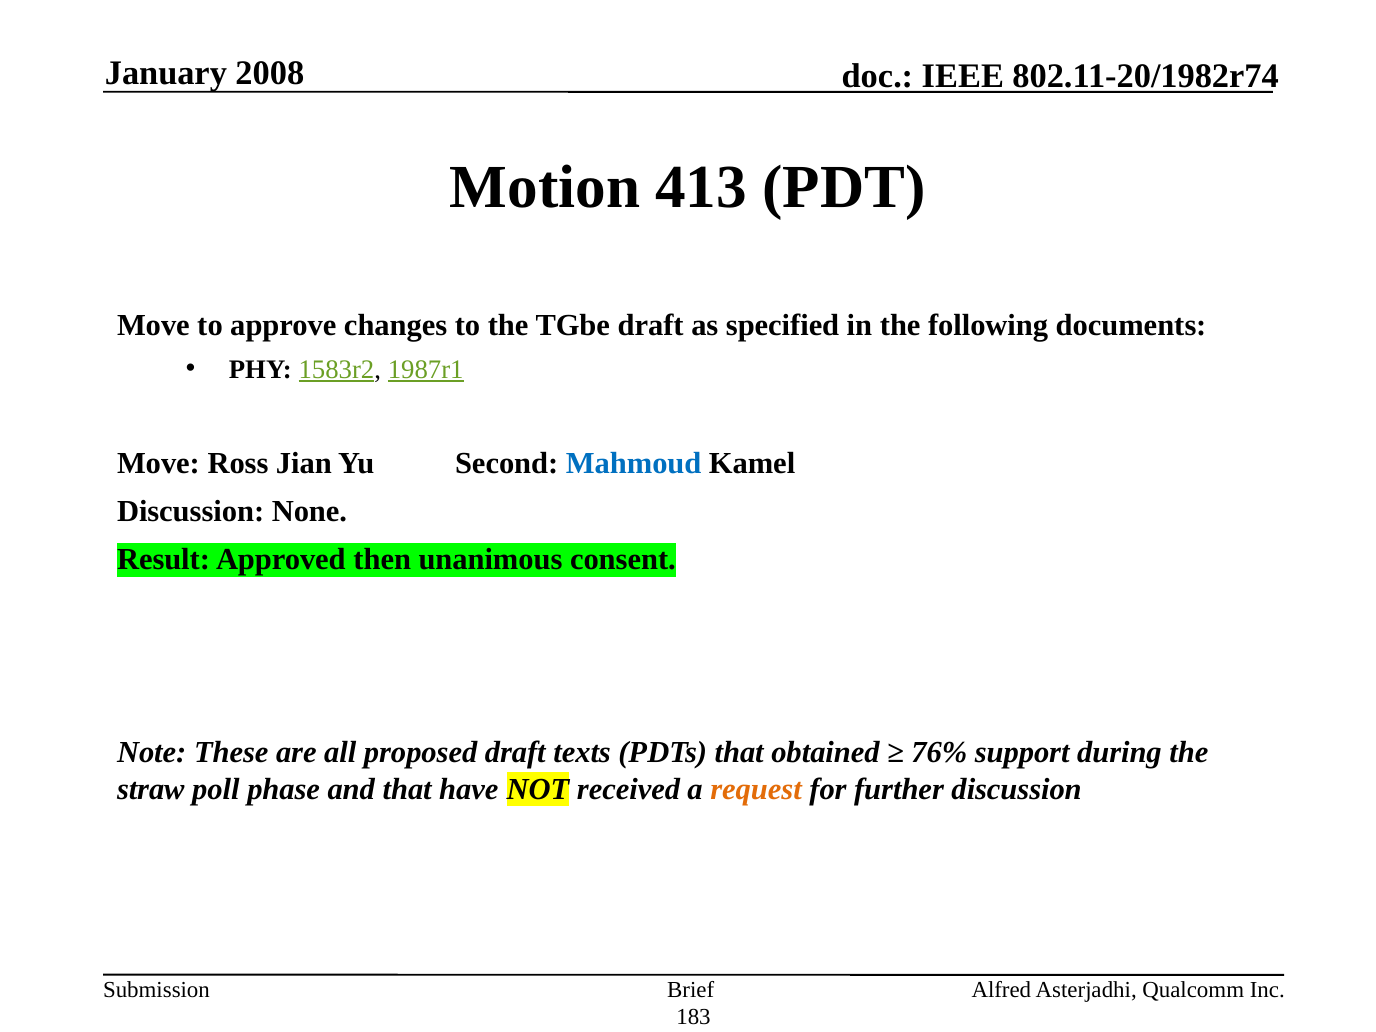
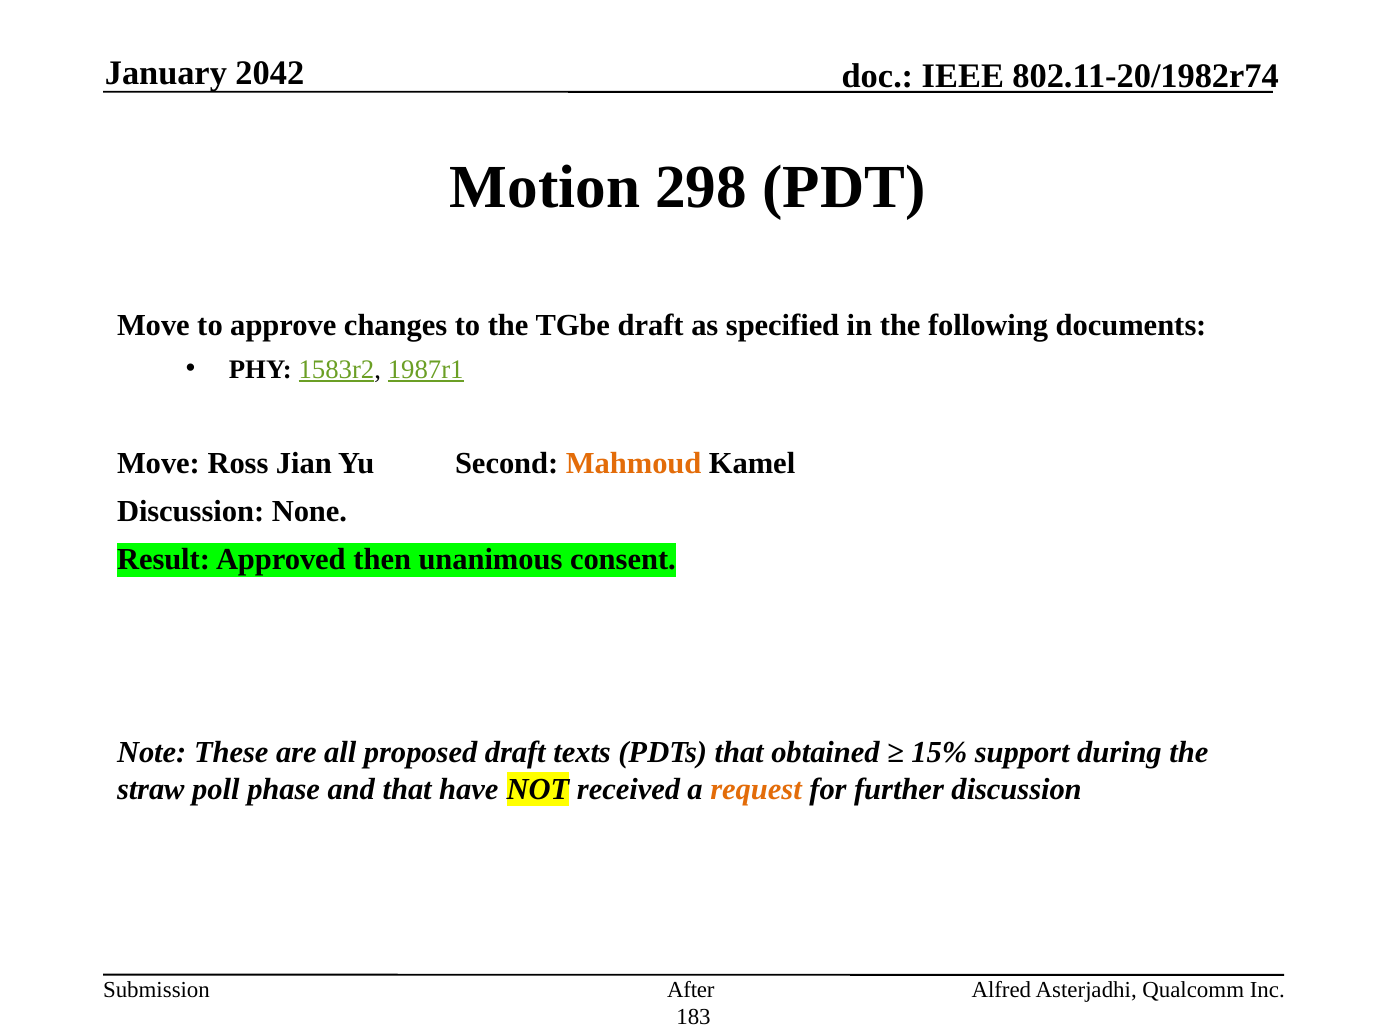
2008: 2008 -> 2042 (270, 73)
413: 413 -> 298 (701, 188)
Mahmoud colour: blue -> orange (634, 464)
76%: 76% -> 15% (939, 752)
Brief: Brief -> After (691, 990)
